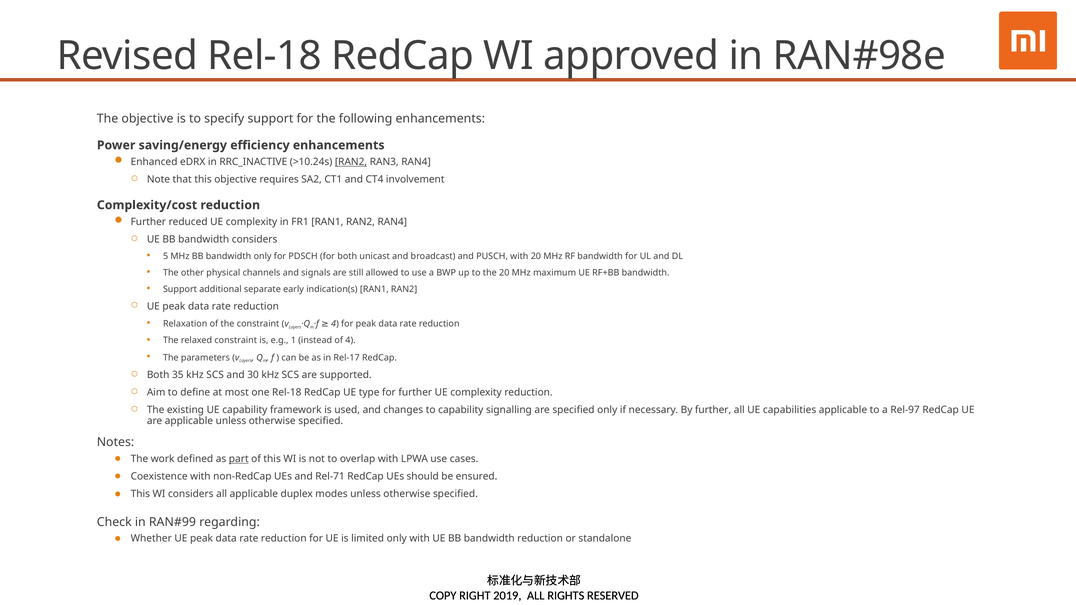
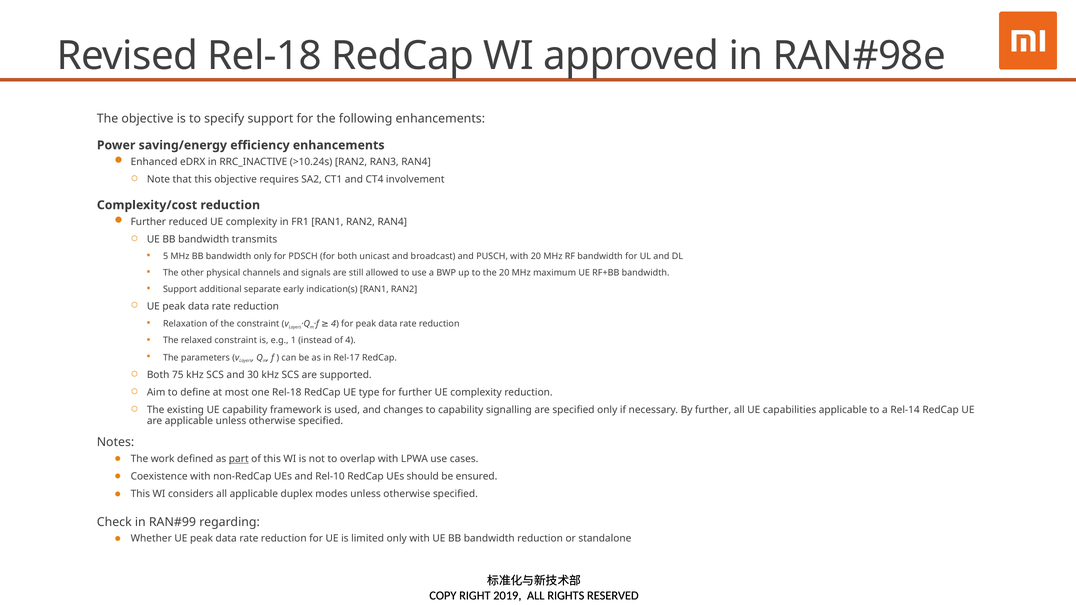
RAN2 underline: present -> none (351, 162)
bandwidth considers: considers -> transmits (255, 239)
35: 35 -> 75 (178, 375)
Rel-97: Rel-97 -> Rel-14 (905, 410)
Rel-71: Rel-71 -> Rel-10 (330, 477)
